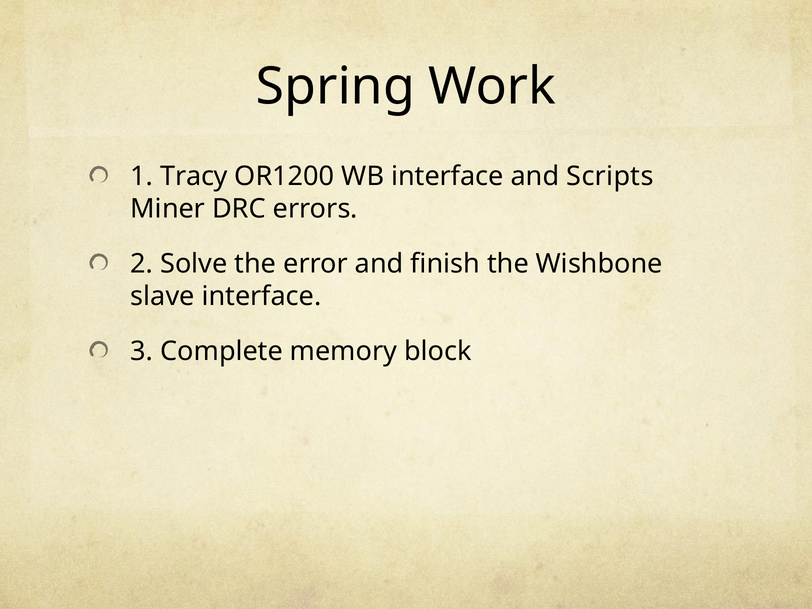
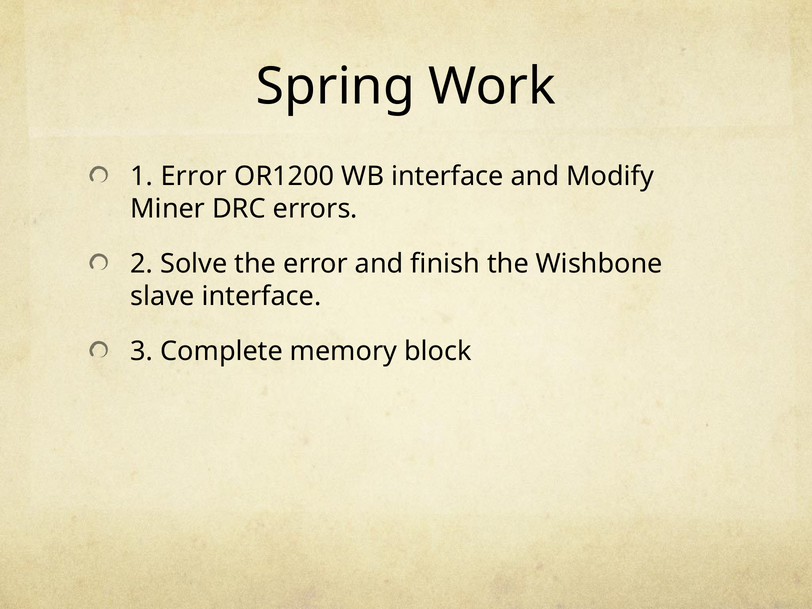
1 Tracy: Tracy -> Error (194, 176)
Scripts: Scripts -> Modify (610, 176)
